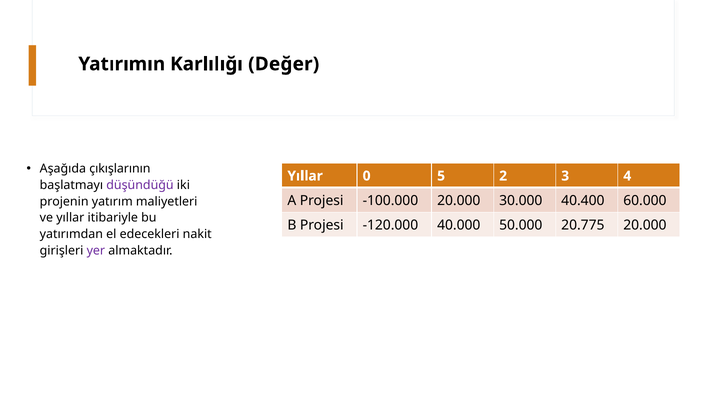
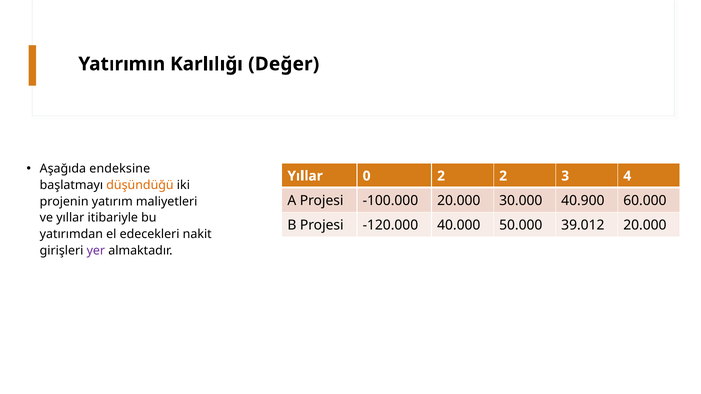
çıkışlarının: çıkışlarının -> endeksine (120, 169)
0 5: 5 -> 2 (441, 176)
düşündüğü colour: purple -> orange (140, 185)
40.400: 40.400 -> 40.900 (583, 201)
20.775: 20.775 -> 39.012 (583, 225)
